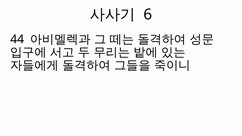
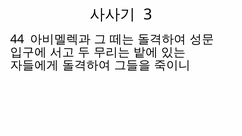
6: 6 -> 3 (148, 15)
